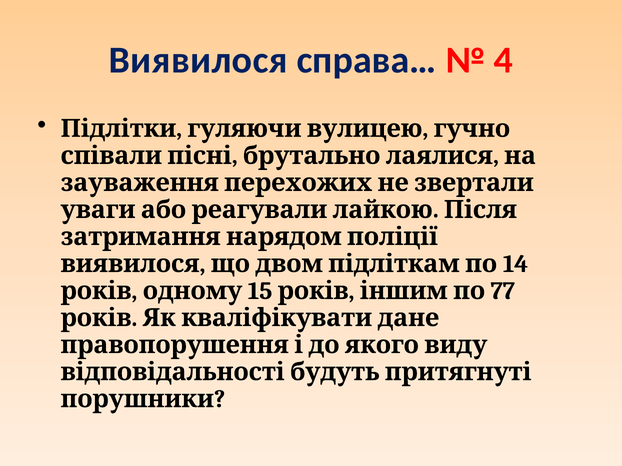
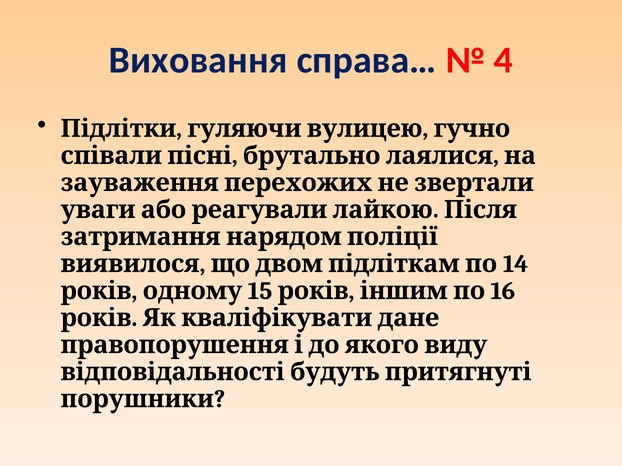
Виявилося: Виявилося -> Виховання (198, 60)
77: 77 -> 16 (503, 291)
